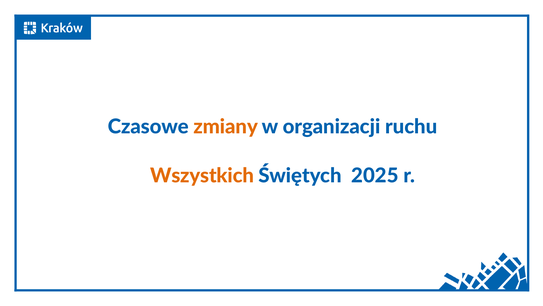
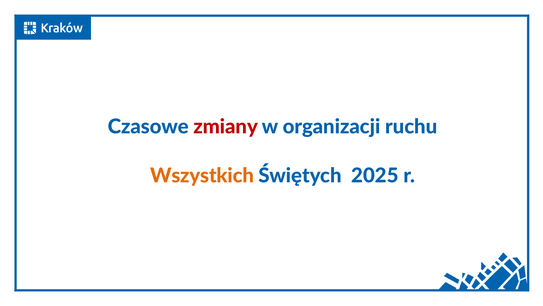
zmiany colour: orange -> red (226, 126)
